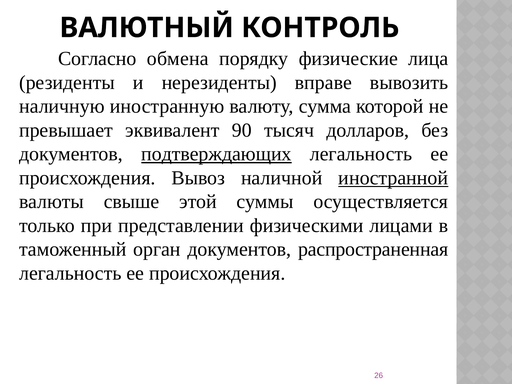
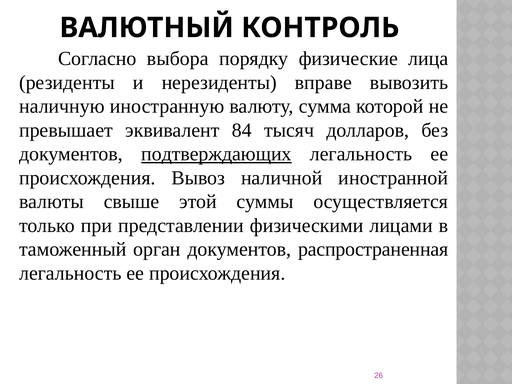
обмена: обмена -> выбора (178, 59)
90: 90 -> 84 (242, 130)
иностранной underline: present -> none (393, 178)
